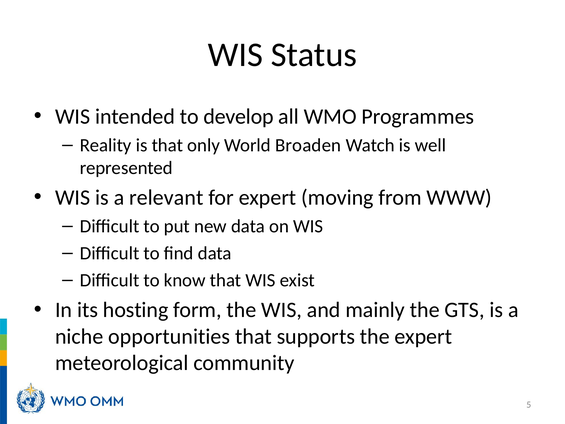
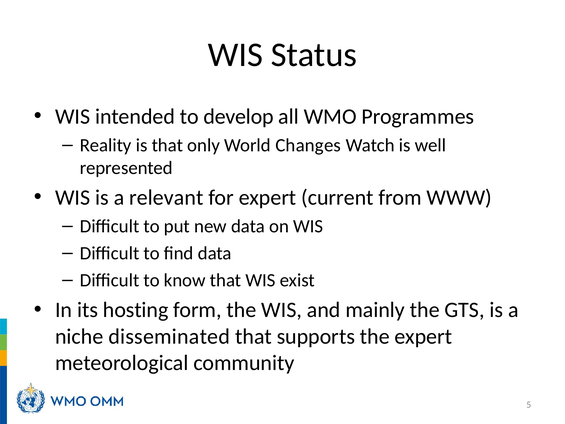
Broaden: Broaden -> Changes (308, 145)
moving: moving -> current (337, 197)
opportunities: opportunities -> disseminated (169, 336)
